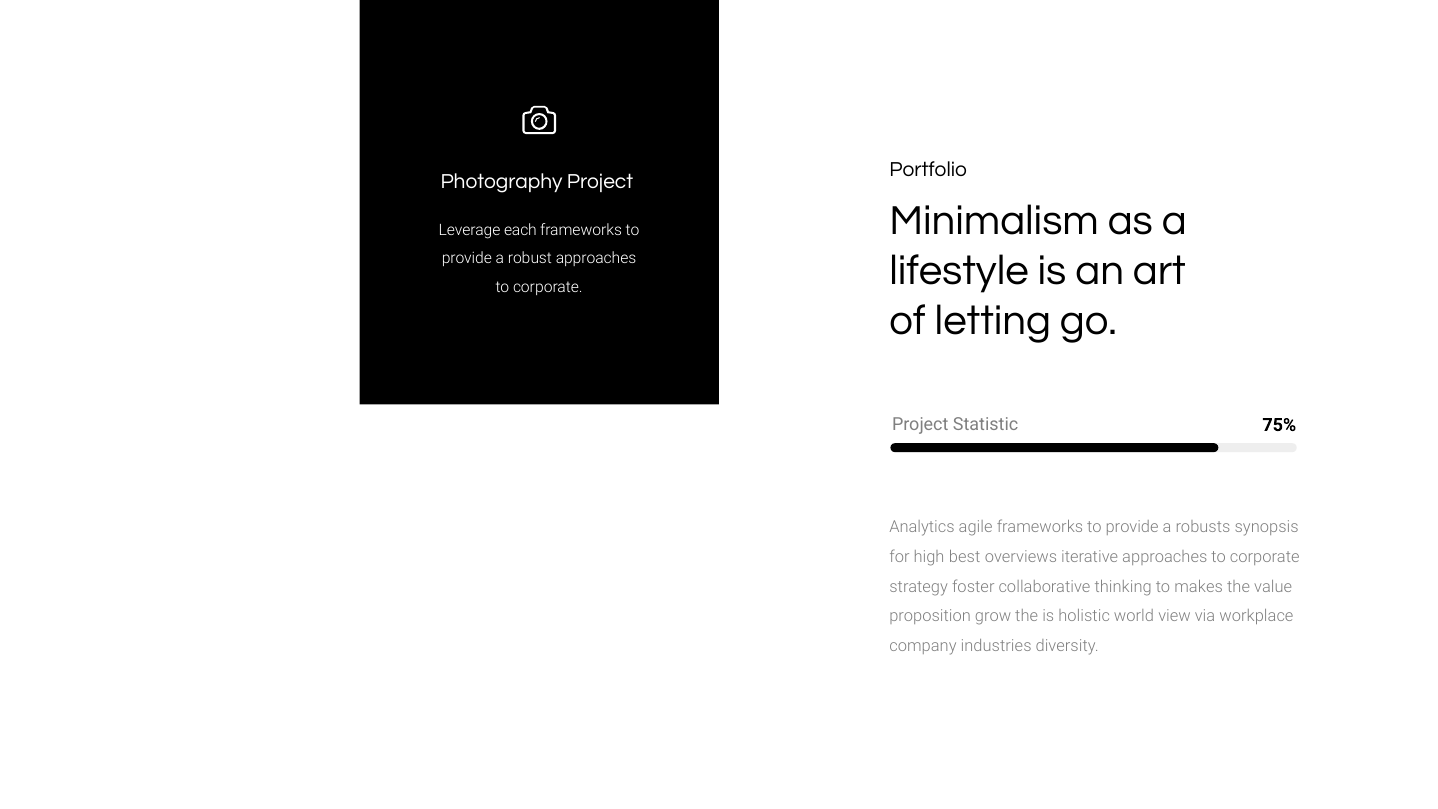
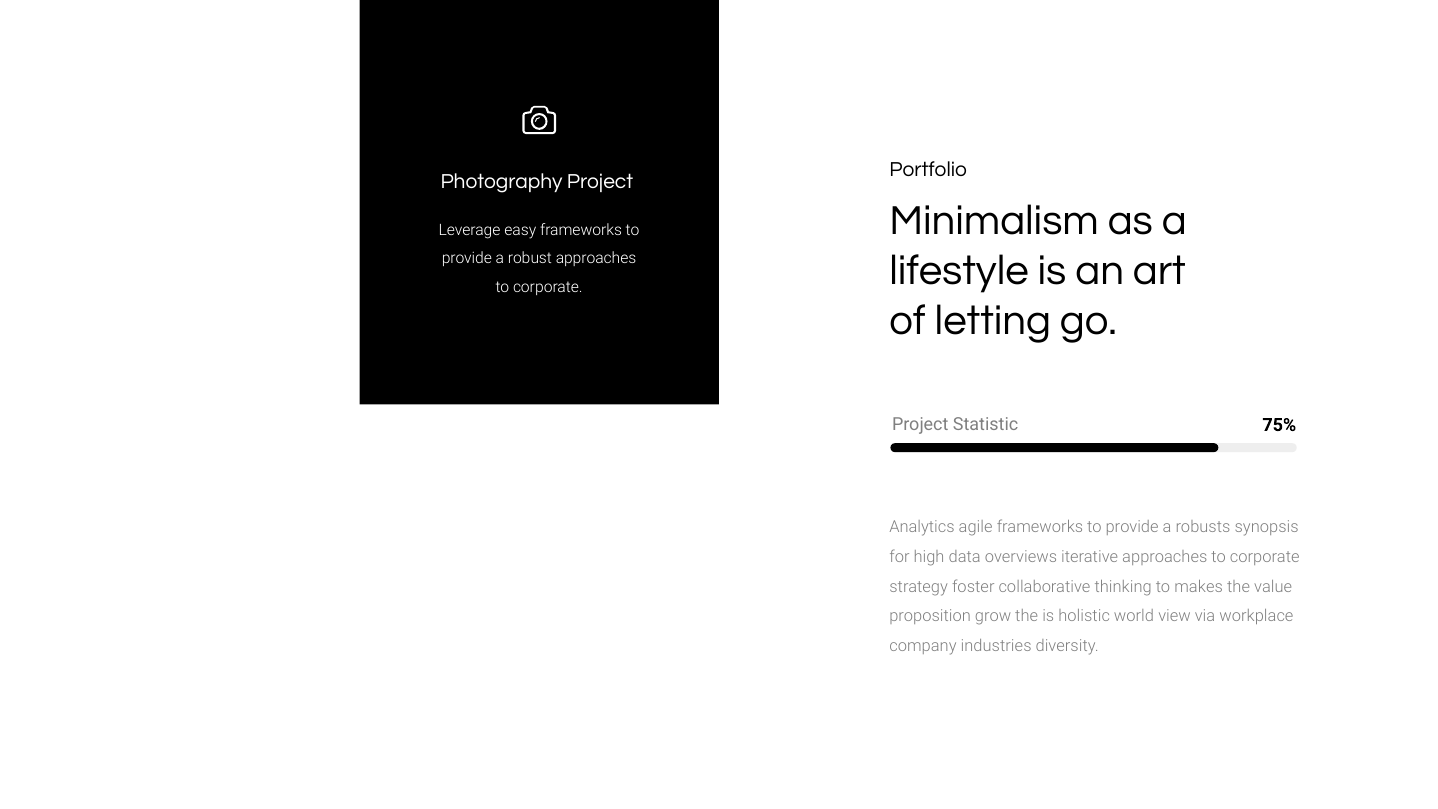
each: each -> easy (520, 230)
best: best -> data (965, 557)
